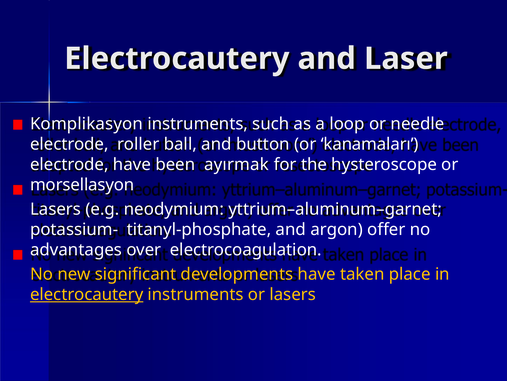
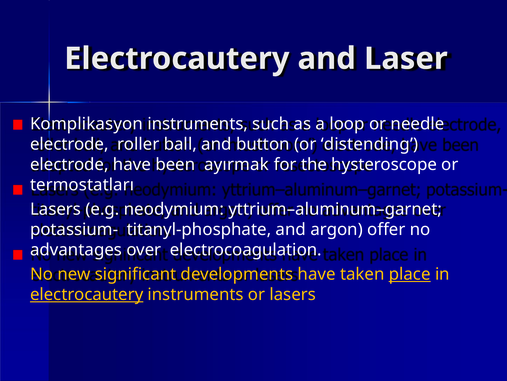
kanamaları: kanamaları -> distending (370, 144)
morsellasyon: morsellasyon -> termostatları (82, 184)
place underline: none -> present (410, 274)
